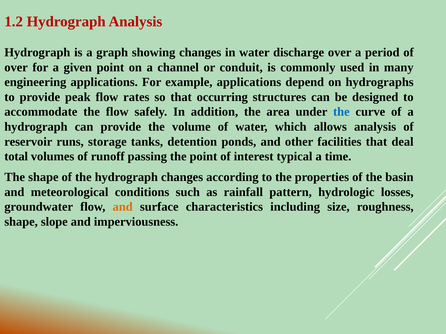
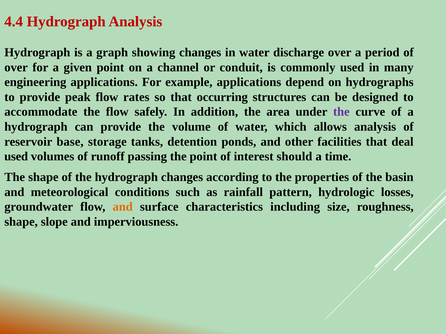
1.2: 1.2 -> 4.4 (14, 22)
the colour: blue -> purple (341, 112)
runs: runs -> base (70, 142)
total: total -> used (16, 157)
typical: typical -> should (294, 157)
